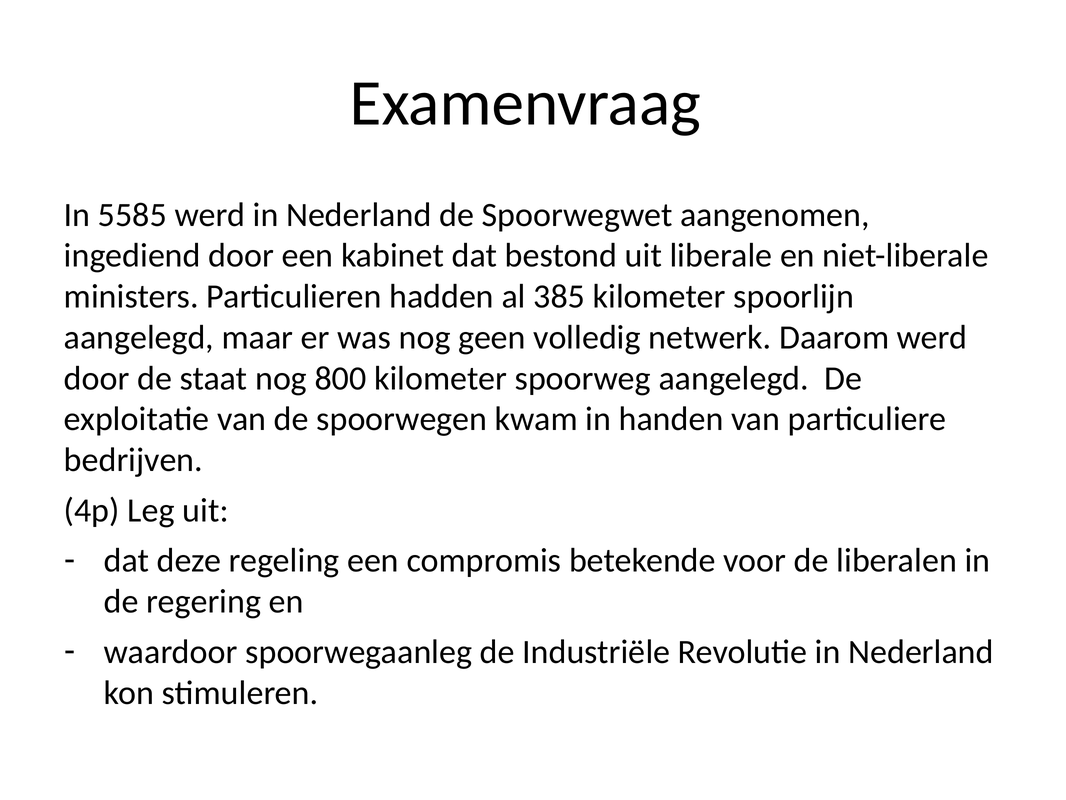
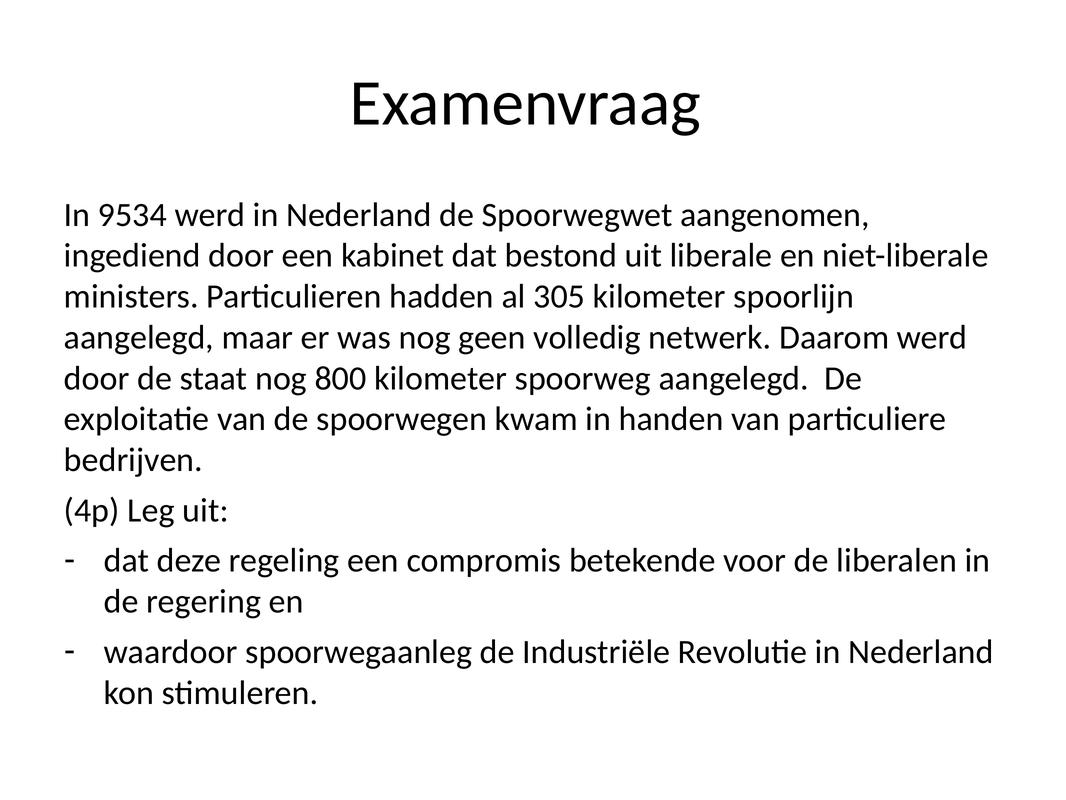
5585: 5585 -> 9534 (132, 215)
385: 385 -> 305 (559, 296)
